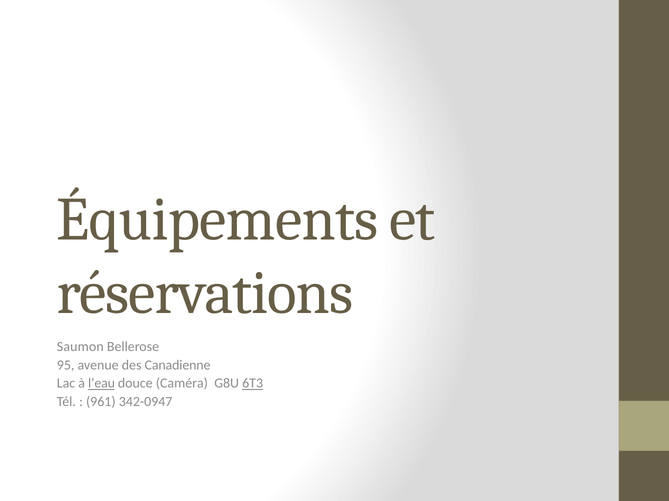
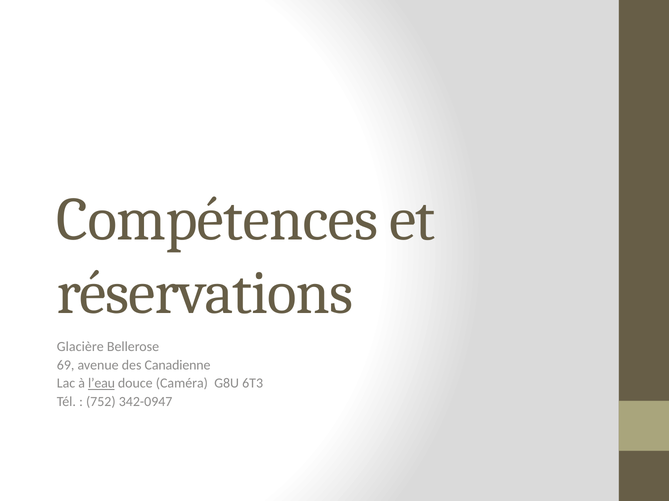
Équipements: Équipements -> Compétences (217, 220)
Saumon: Saumon -> Glacière (80, 347)
95: 95 -> 69 (66, 366)
6T3 underline: present -> none (253, 384)
961: 961 -> 752 (101, 402)
